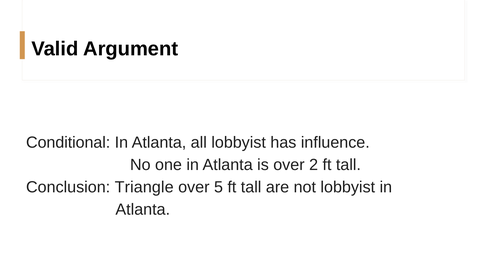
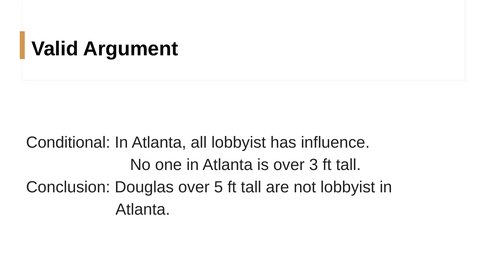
2: 2 -> 3 (314, 165)
Triangle: Triangle -> Douglas (144, 187)
